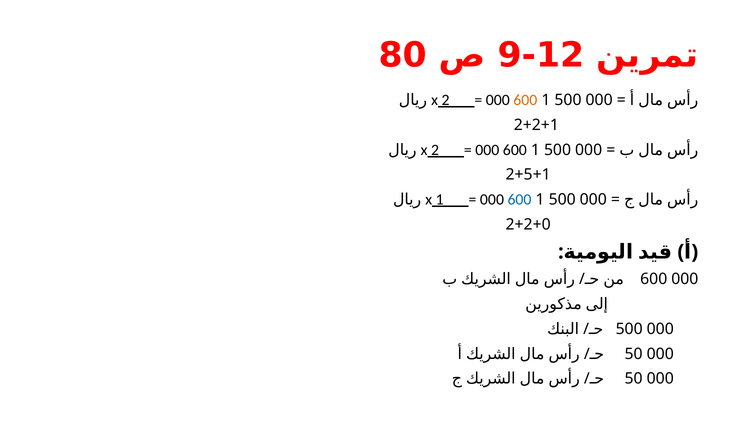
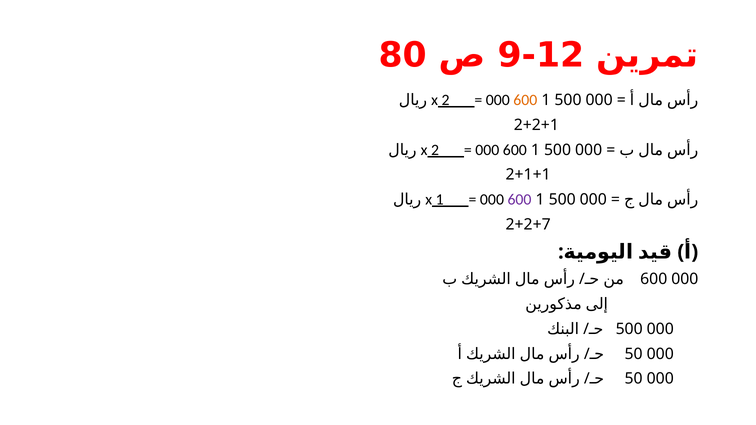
2+5+1: 2+5+1 -> 2+1+1 (528, 175)
600 colour: blue -> purple (519, 200)
2+2+0: 2+2+0 -> 2+2+7 (528, 225)
